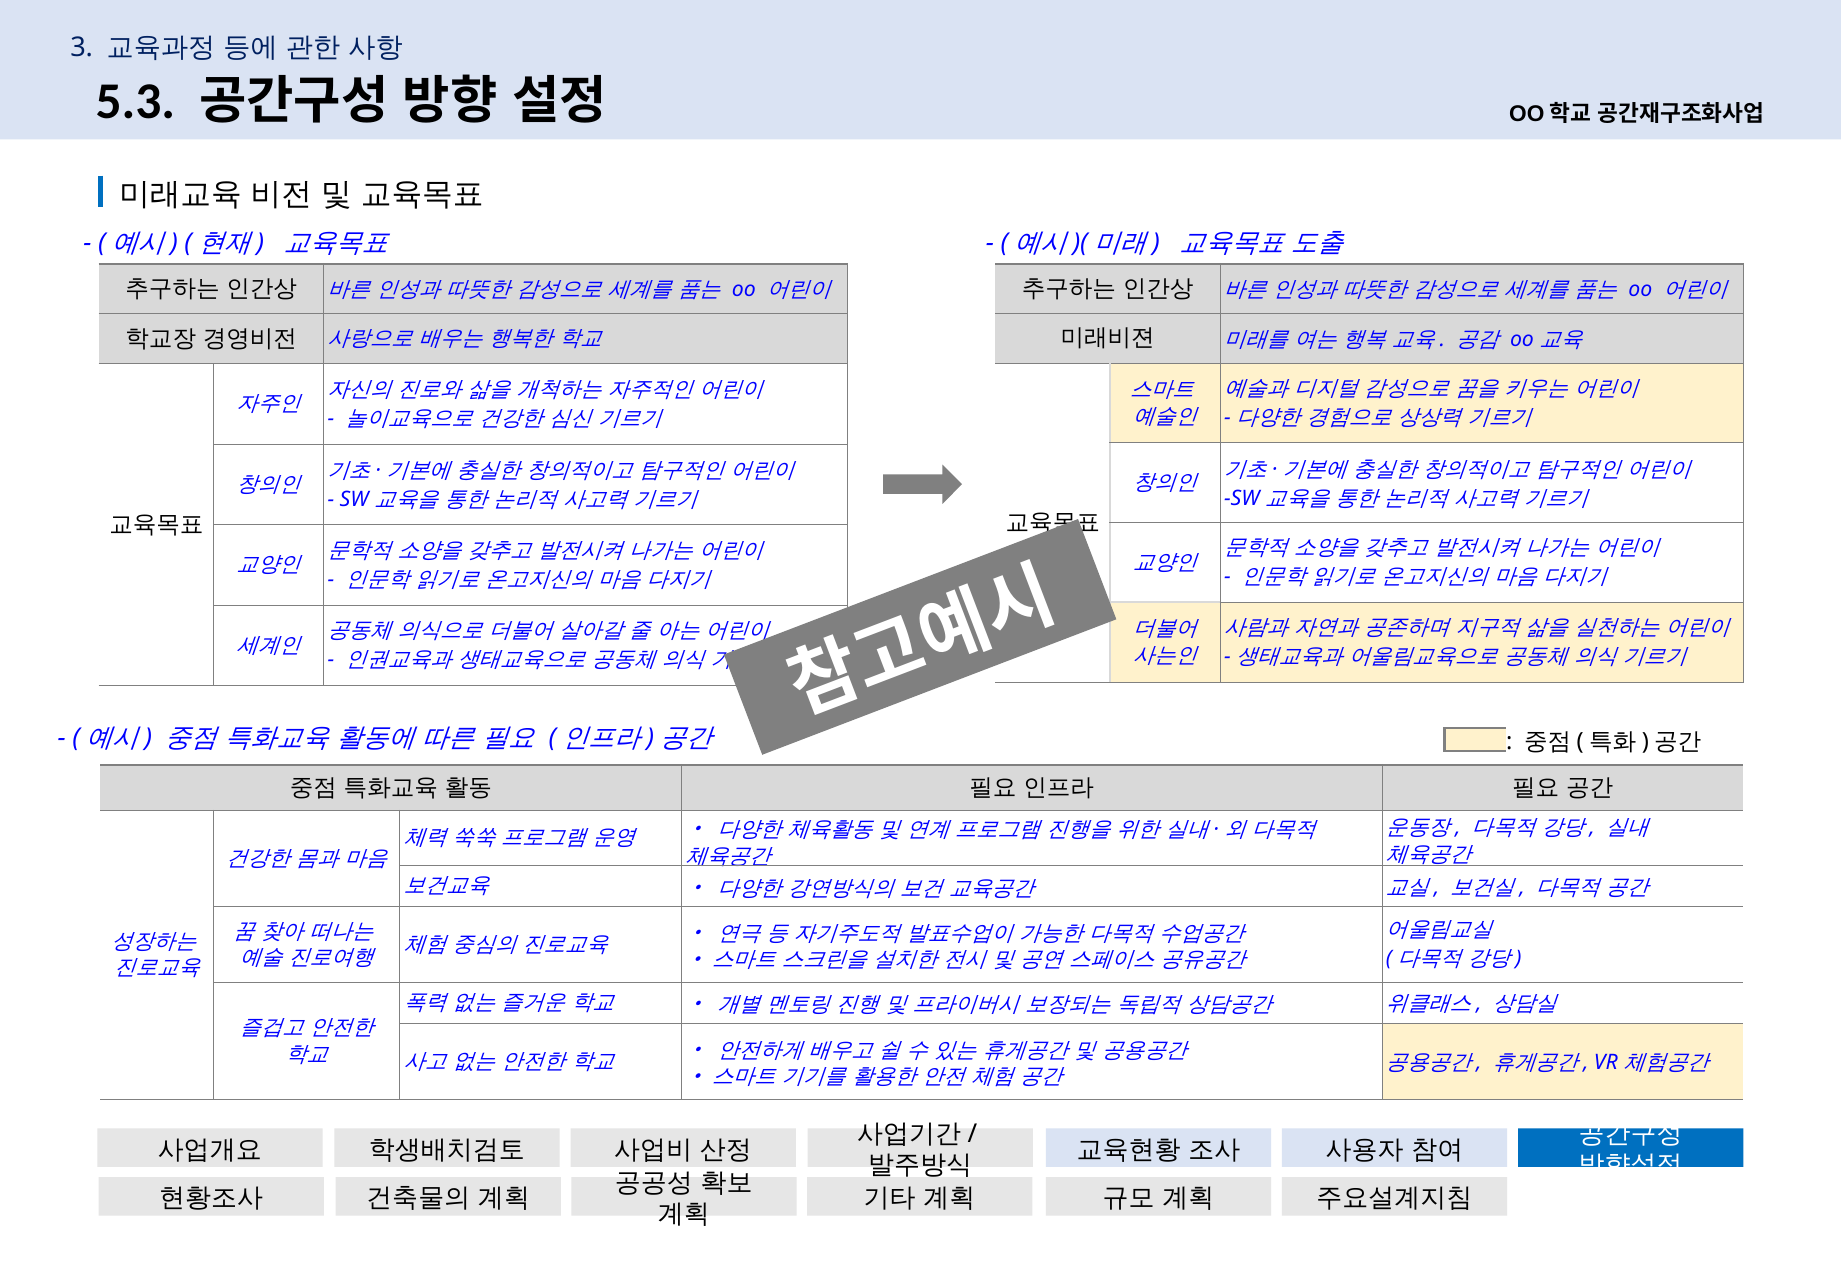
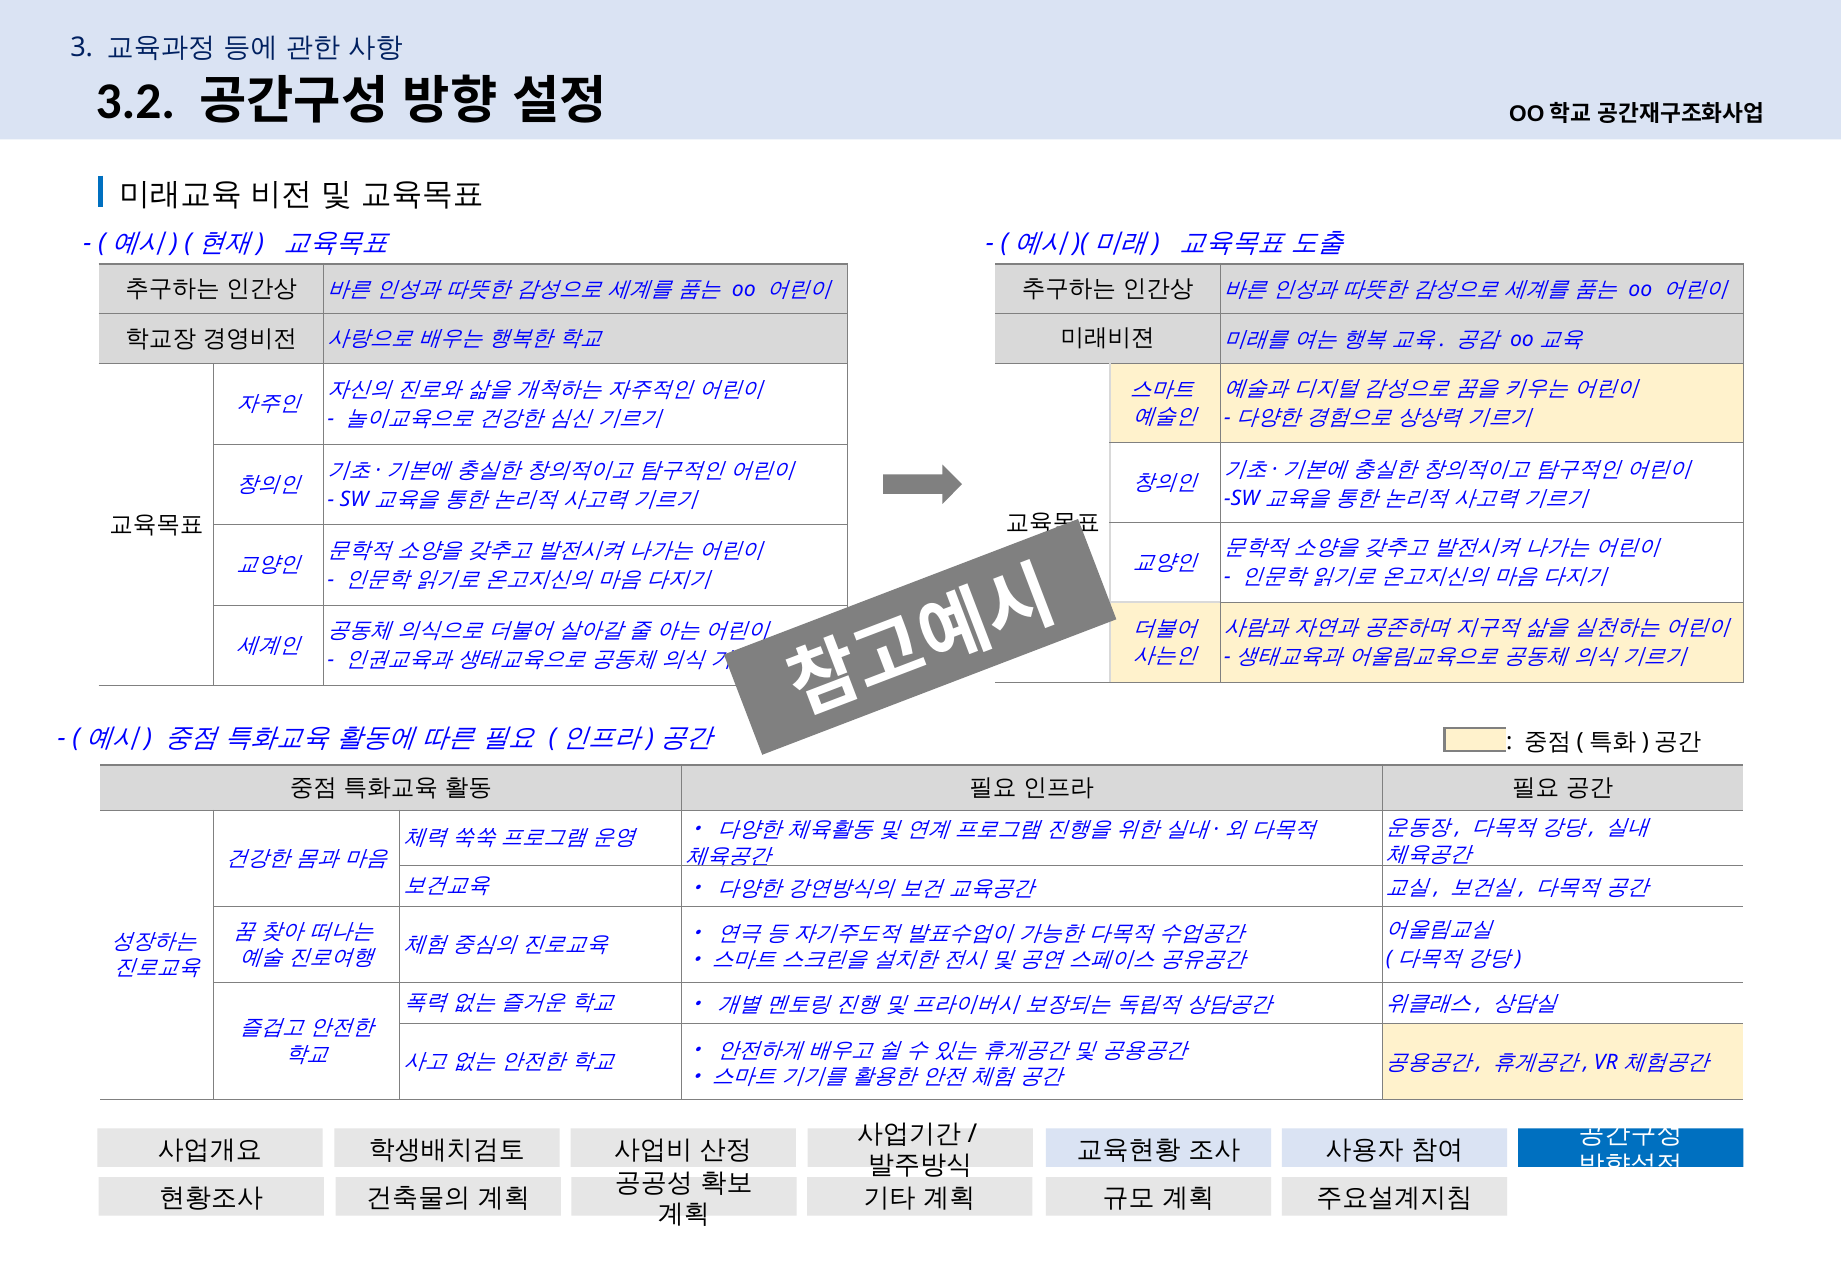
5.3: 5.3 -> 3.2 (135, 101)
